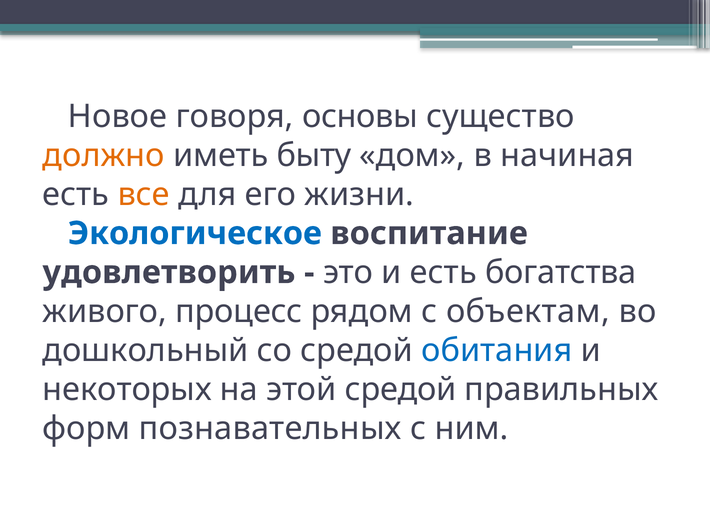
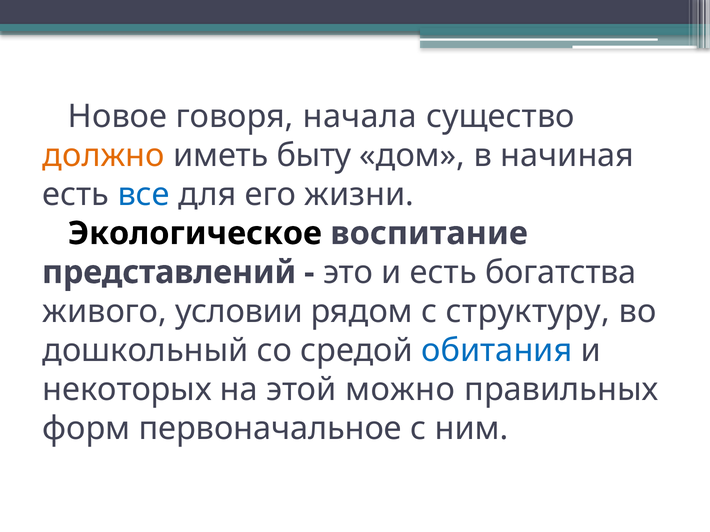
основы: основы -> начала (360, 116)
все colour: orange -> blue (144, 195)
Экологическое colour: blue -> black (195, 234)
удовлетворить: удовлетворить -> представлений (169, 273)
процесс: процесс -> условии (239, 312)
объектам: объектам -> структуру (528, 312)
этой средой: средой -> можно (400, 390)
познавательных: познавательных -> первоначальное (270, 429)
